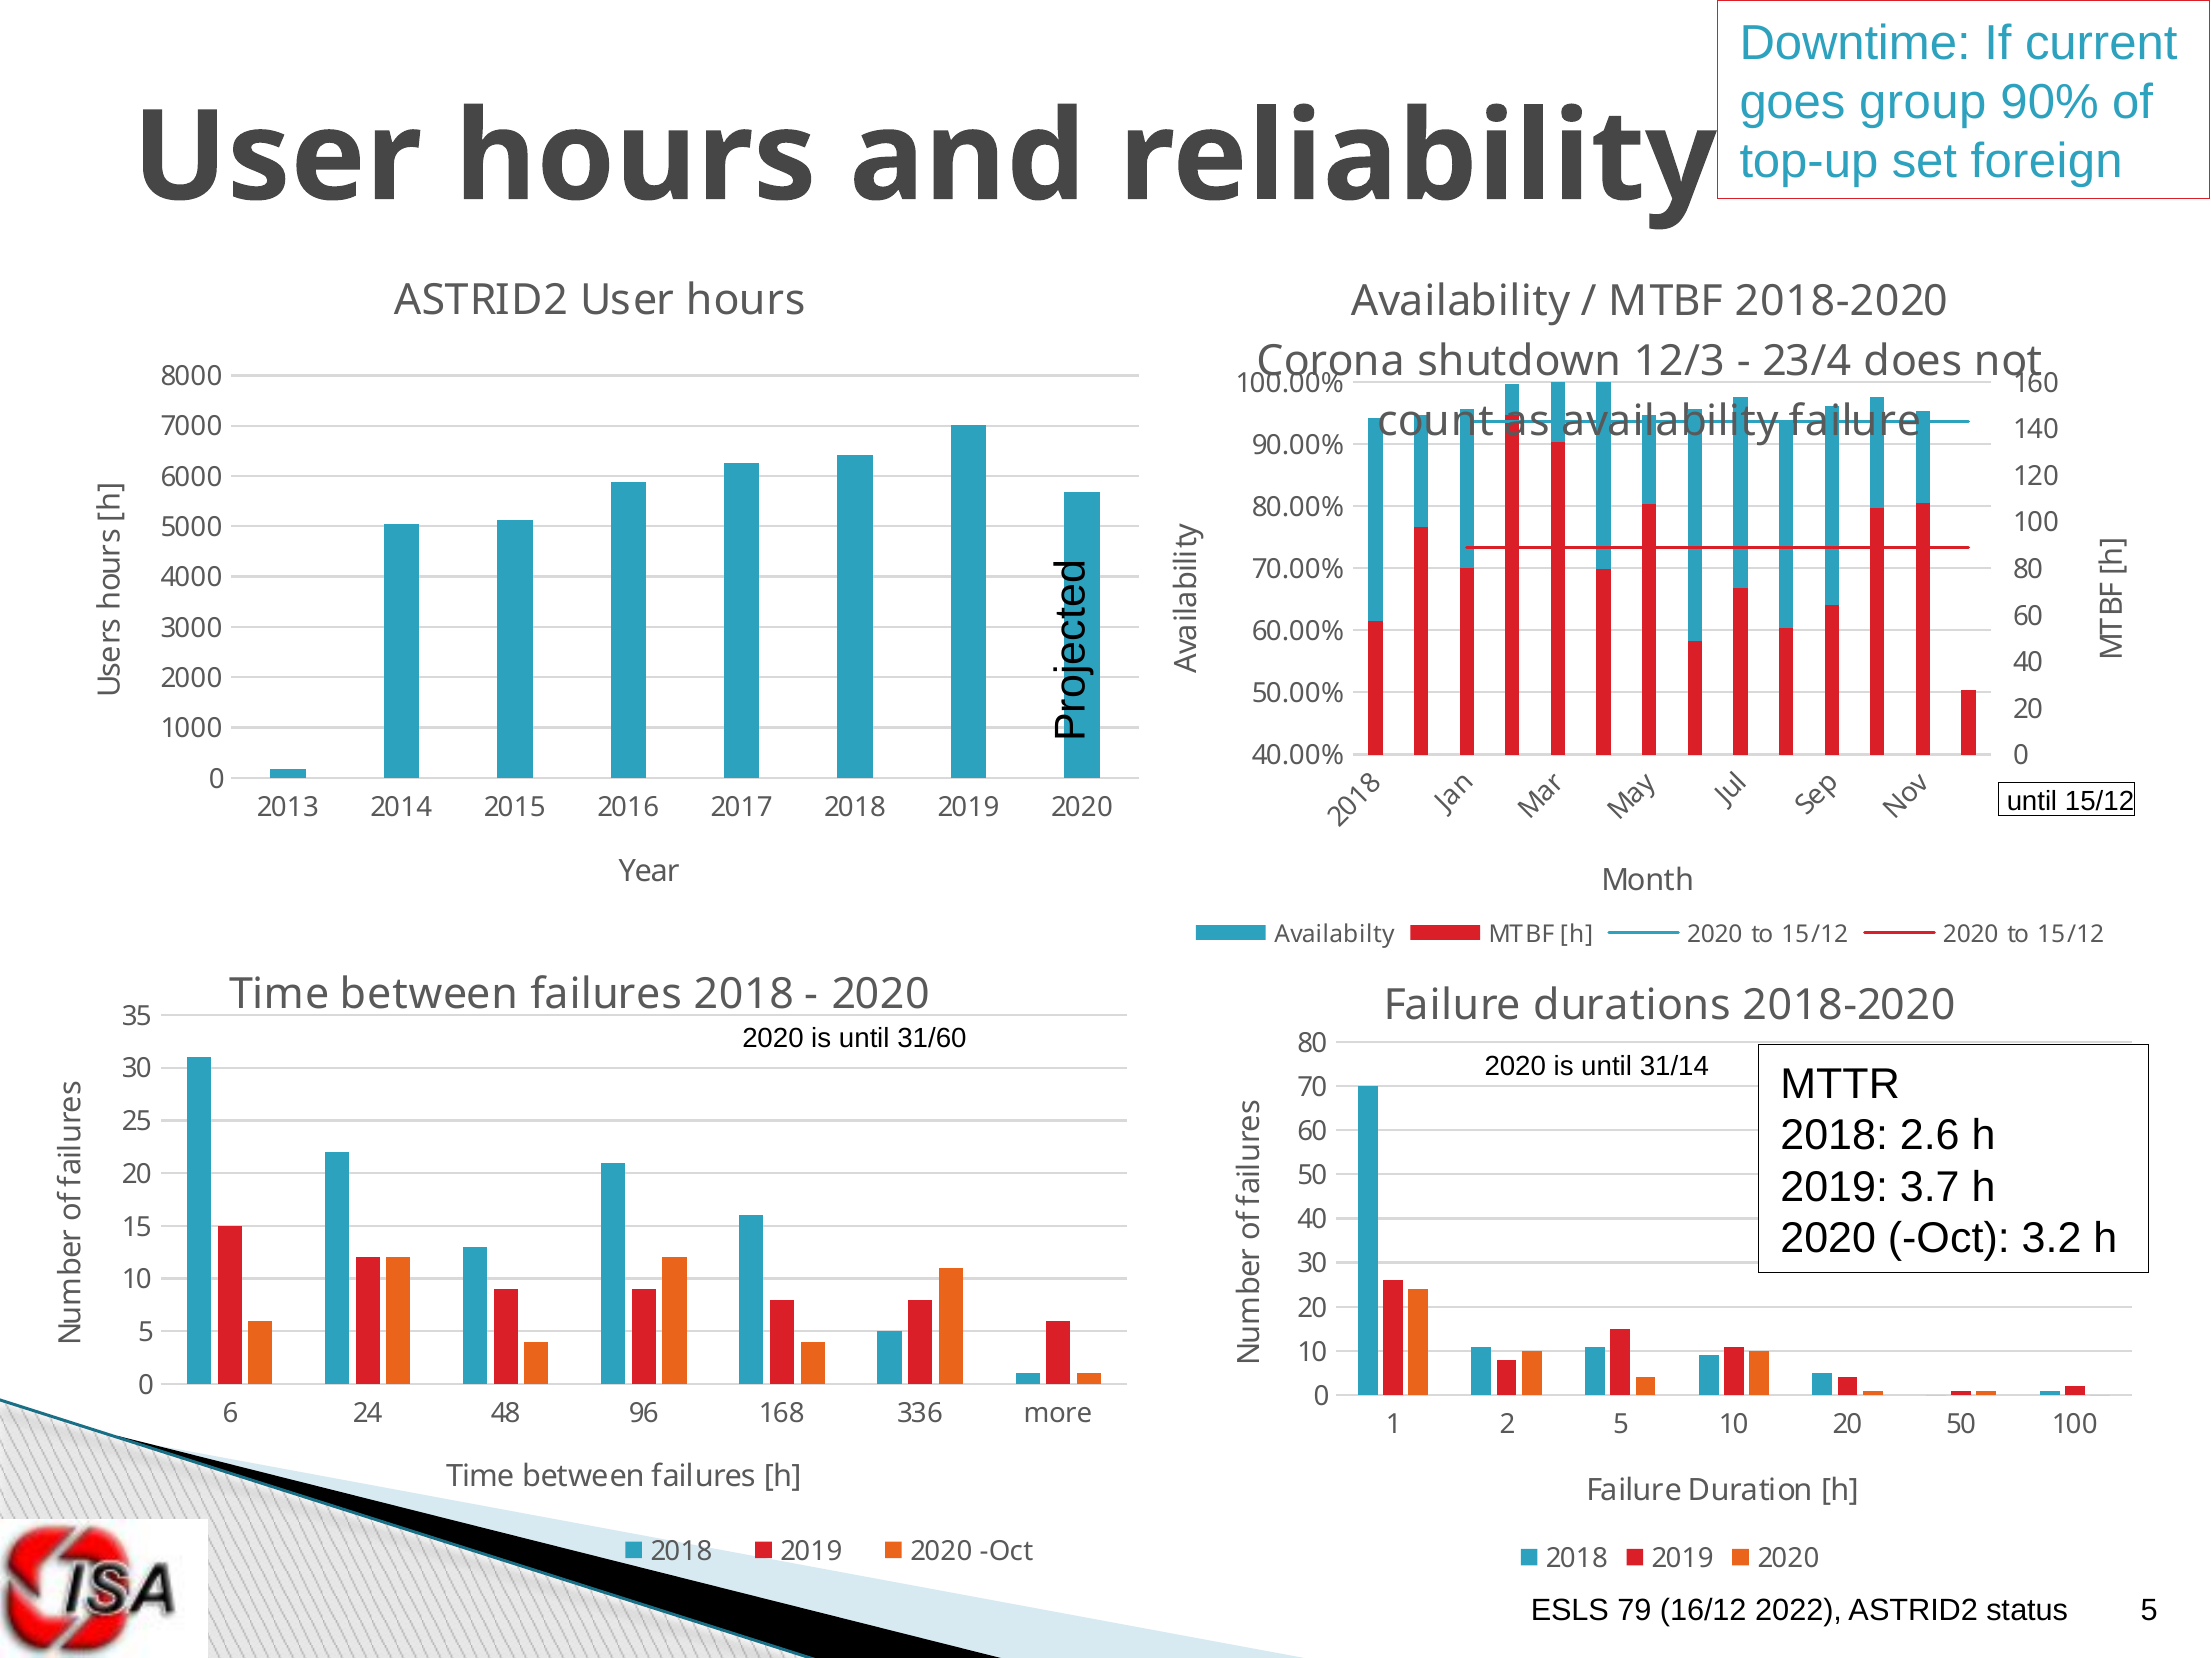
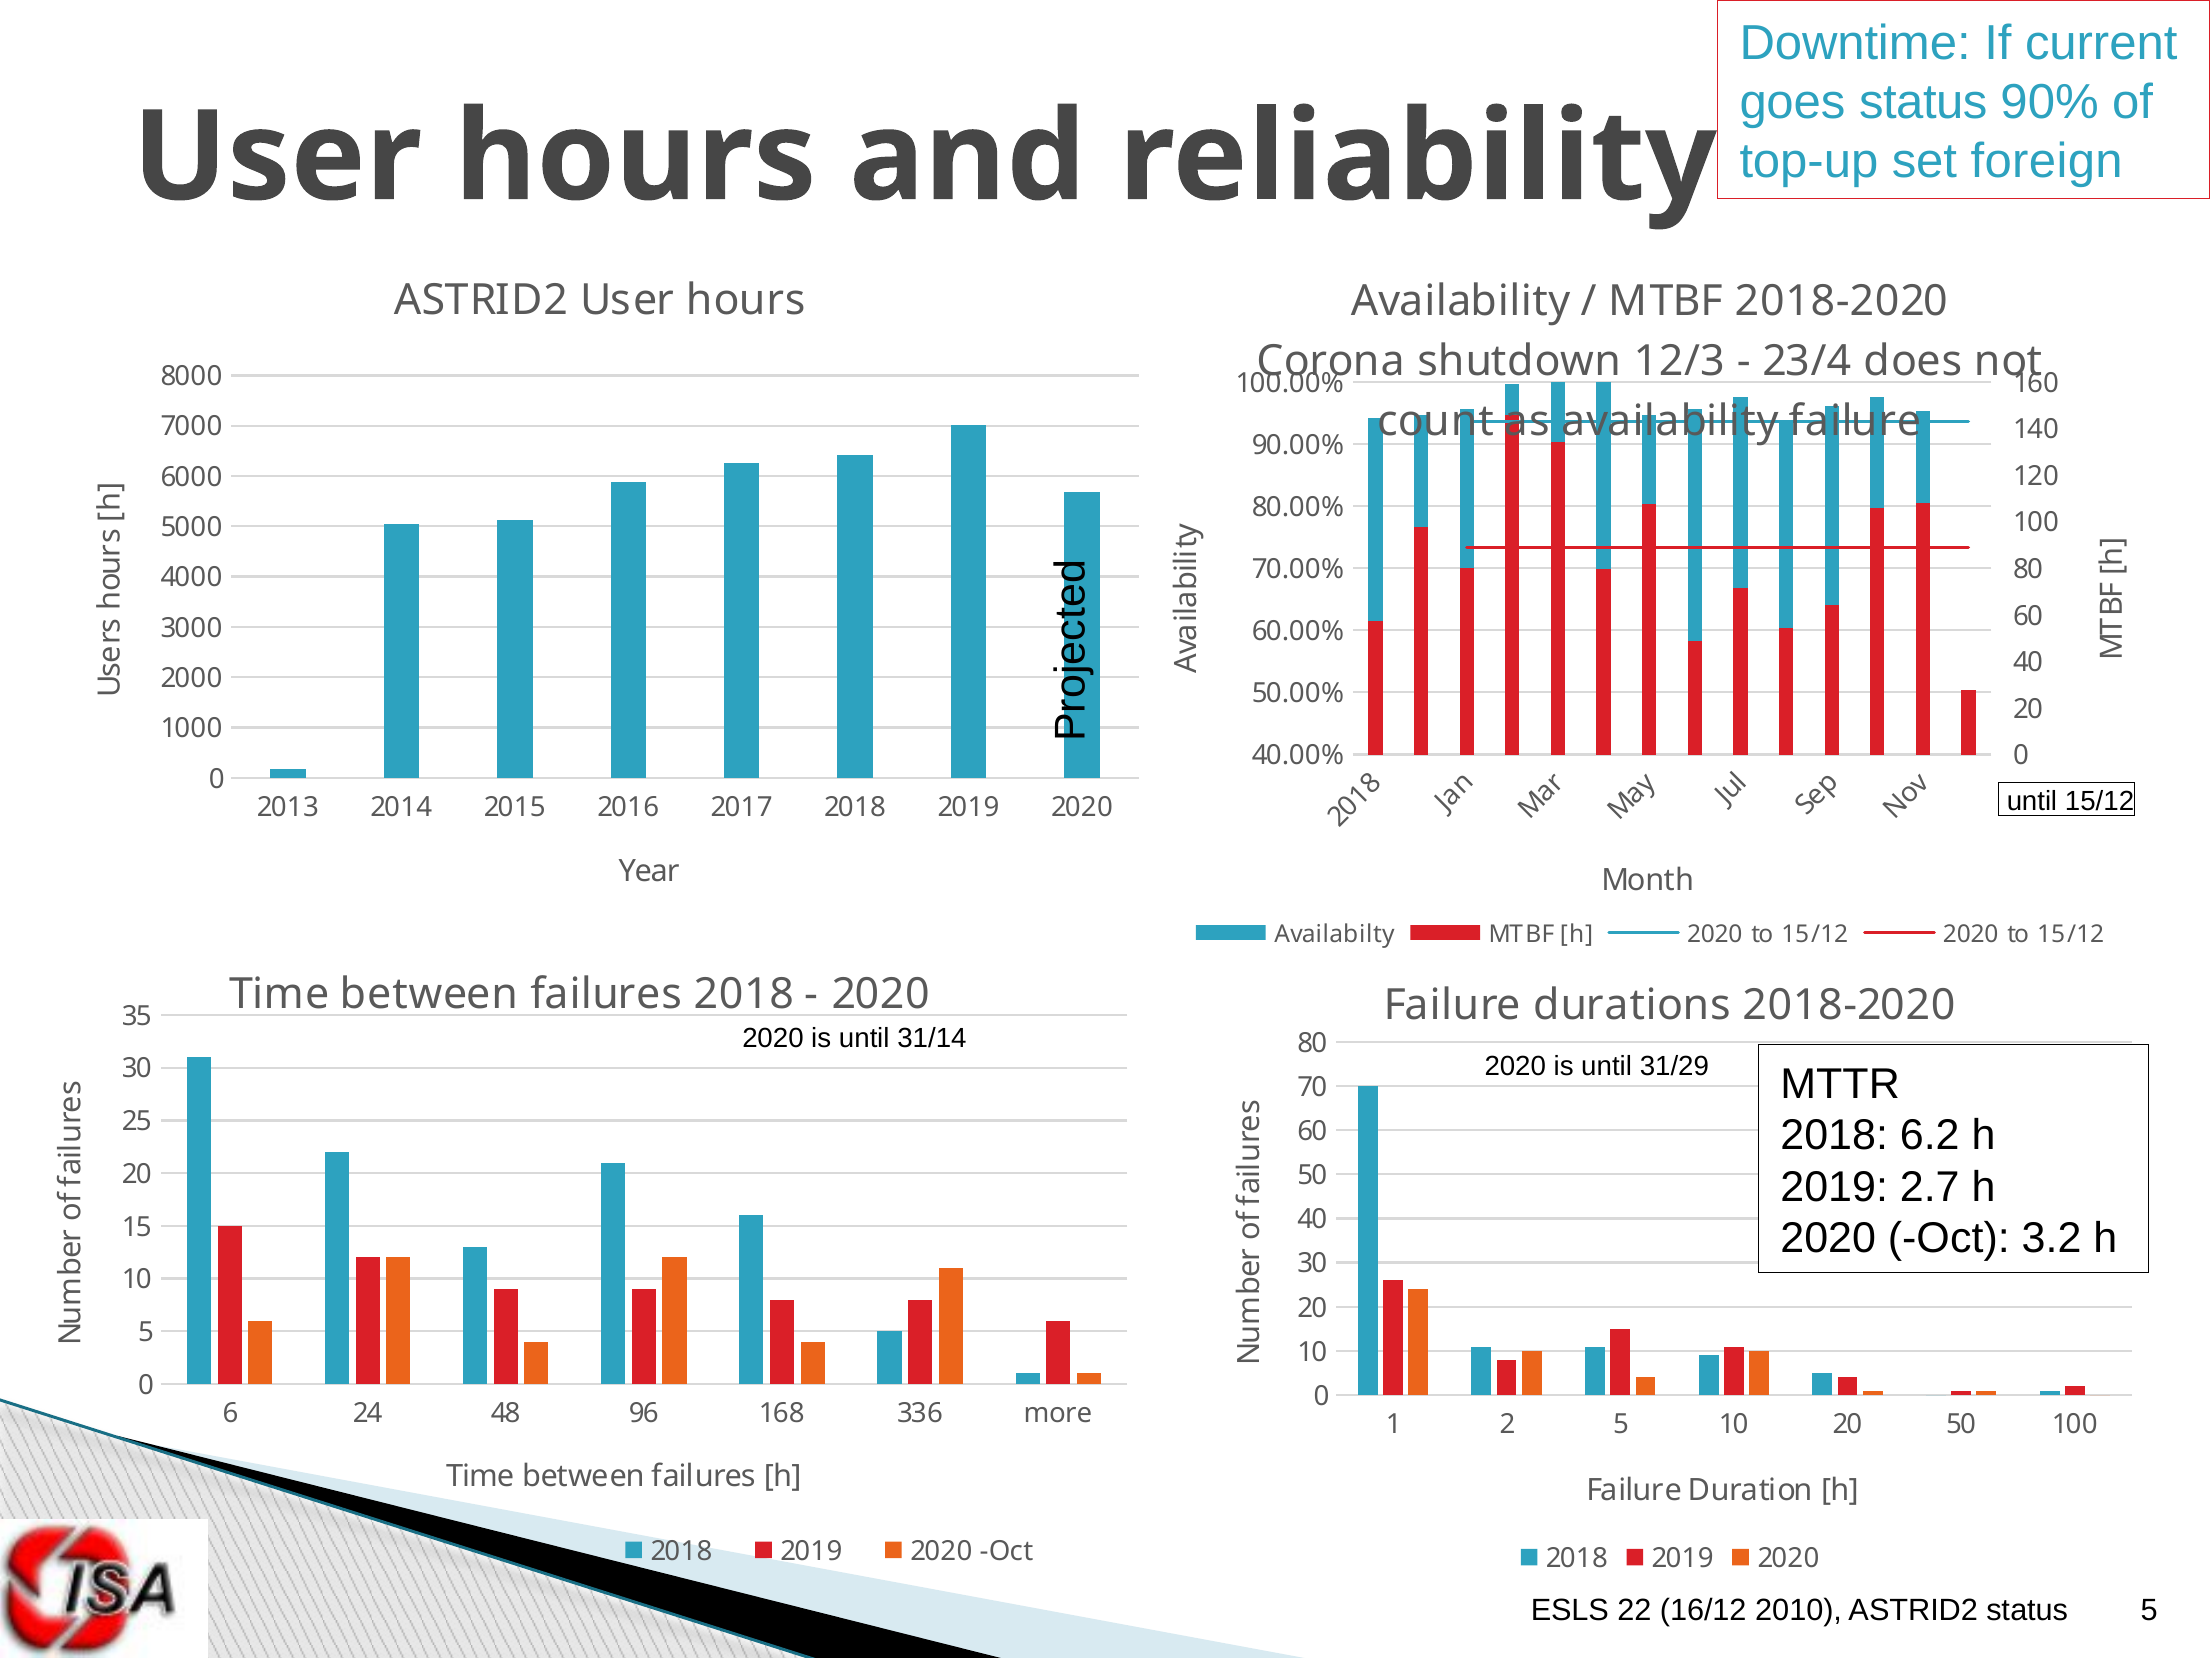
goes group: group -> status (1923, 103)
31/60: 31/60 -> 31/14 (932, 1038)
31/14: 31/14 -> 31/29 (1674, 1066)
2.6: 2.6 -> 6.2 (1930, 1136)
3.7: 3.7 -> 2.7 (1930, 1187)
79: 79 -> 22 (1634, 1610)
2022: 2022 -> 2010 (1799, 1610)
